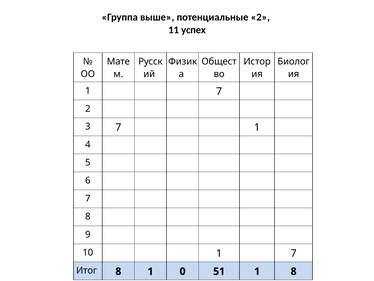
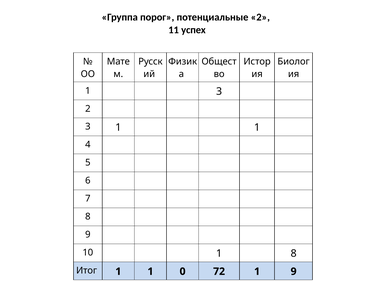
выше: выше -> порог (157, 17)
7: 7 -> 3 (219, 91)
3 7: 7 -> 1 (118, 127)
10 1 7: 7 -> 8 (294, 253)
Итог 8: 8 -> 1 (118, 271)
51: 51 -> 72 (219, 271)
1 8: 8 -> 9 (294, 271)
